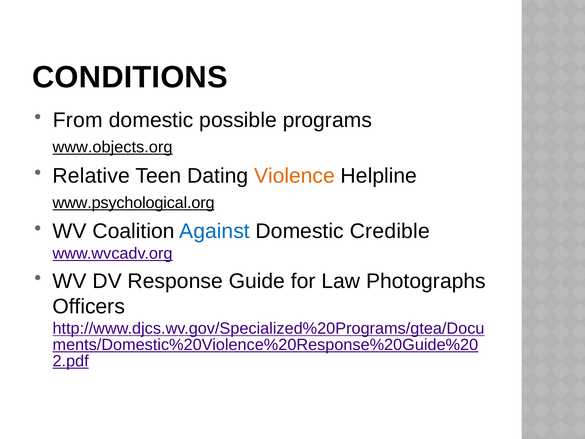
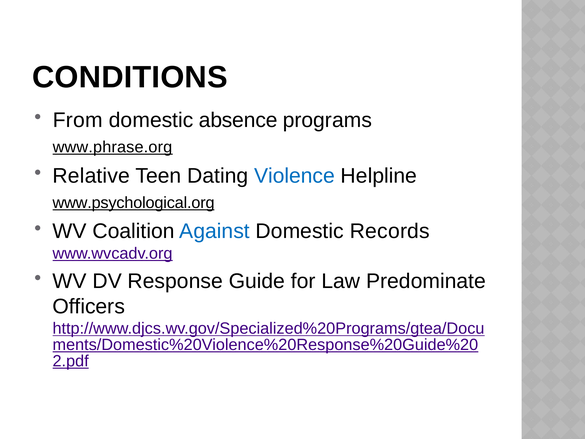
possible: possible -> absence (238, 120)
www.objects.org: www.objects.org -> www.phrase.org (112, 147)
Violence colour: orange -> blue (294, 176)
Credible: Credible -> Records (390, 231)
Photographs: Photographs -> Predominate (426, 281)
